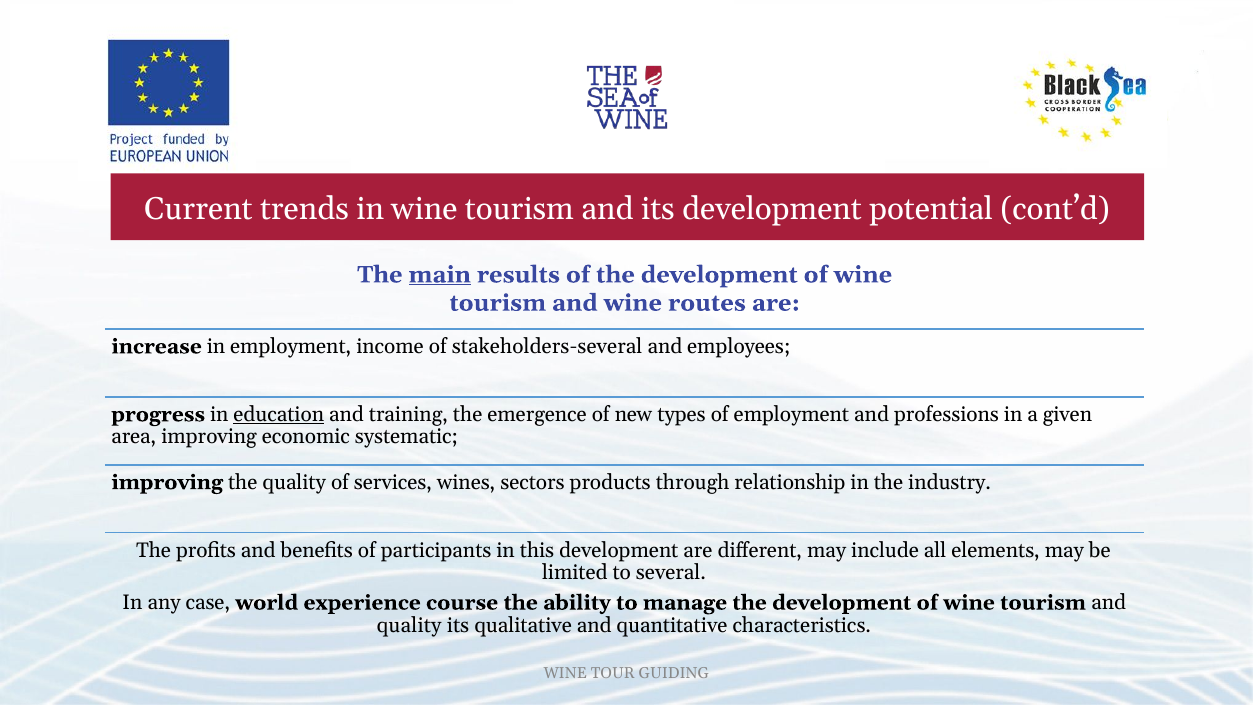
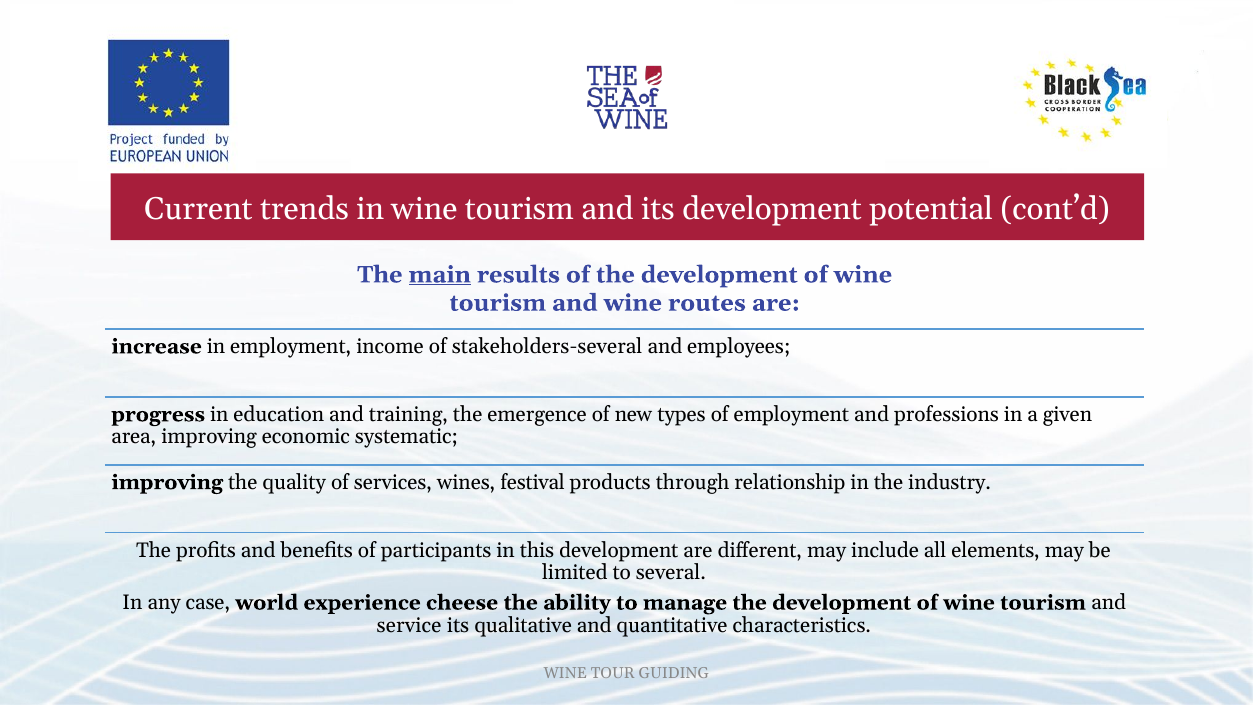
education underline: present -> none (279, 414)
sectors: sectors -> festival (533, 482)
course: course -> cheese (462, 602)
quality: quality -> service (409, 625)
